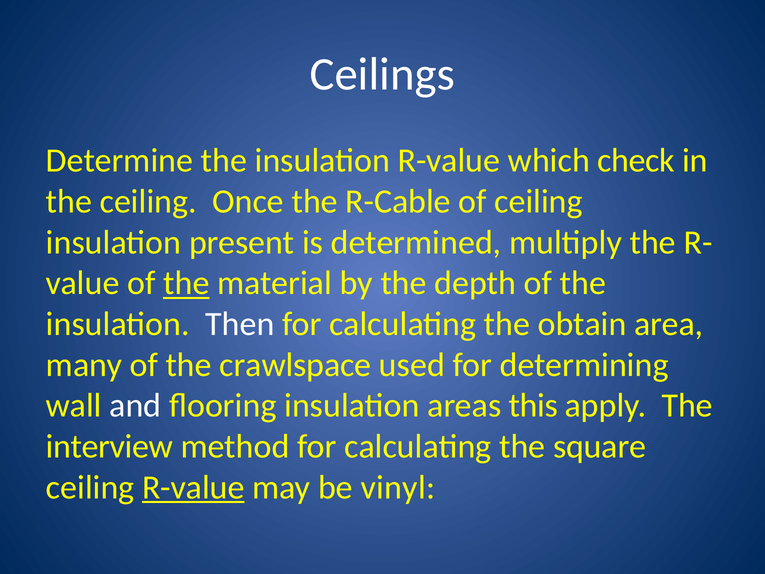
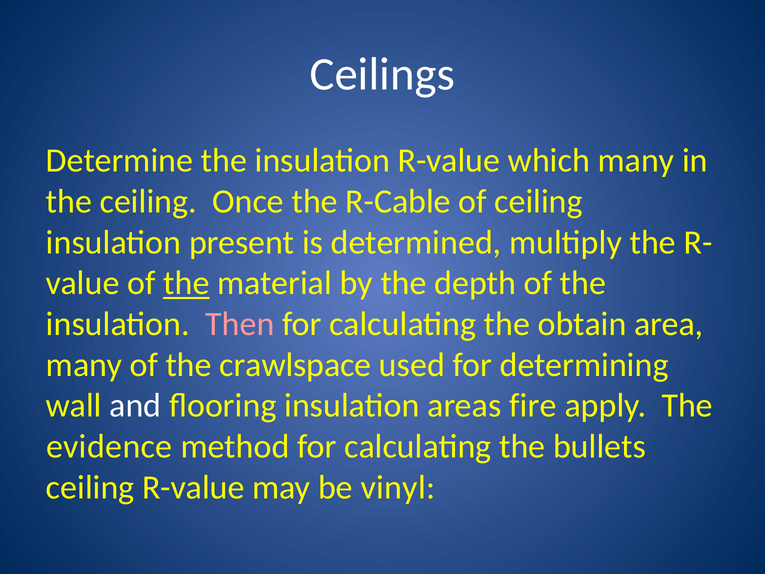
which check: check -> many (636, 161)
Then colour: white -> pink (240, 324)
this: this -> fire (533, 406)
interview: interview -> evidence (109, 446)
square: square -> bullets (599, 446)
R-value underline: present -> none (193, 487)
